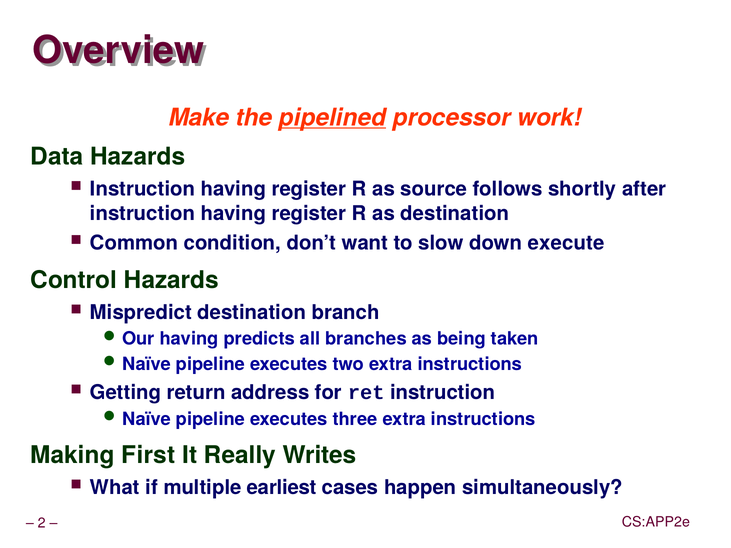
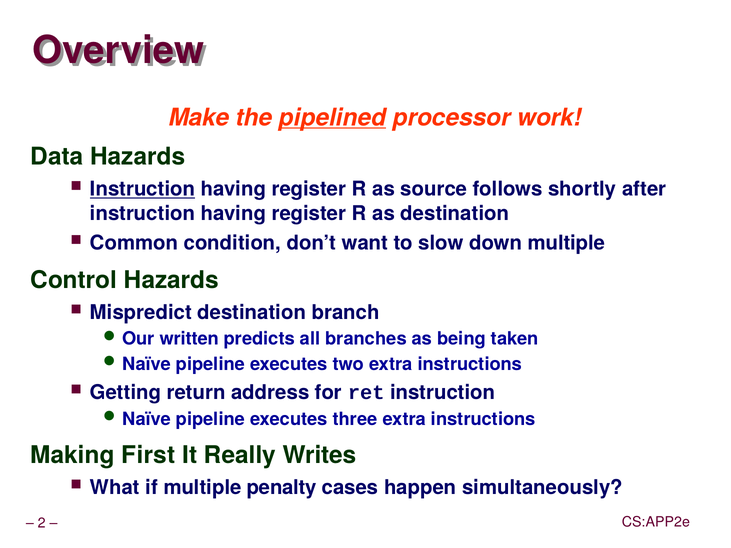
Instruction underline: none -> present (143, 189)
down execute: execute -> multiple (566, 243)
having: having -> written (189, 339)
earliest: earliest -> penalty (282, 487)
